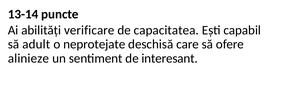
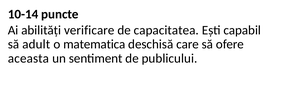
13-14: 13-14 -> 10-14 (23, 14)
neprotejate: neprotejate -> matematica (94, 44)
alinieze: alinieze -> aceasta (29, 58)
interesant: interesant -> publicului (170, 58)
